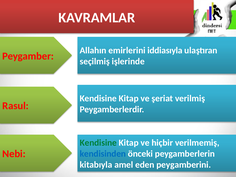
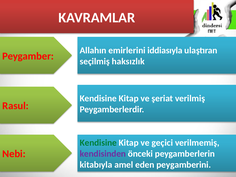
işlerinde: işlerinde -> haksızlık (128, 61)
hiçbir: hiçbir -> geçici (162, 143)
kendisinden colour: blue -> purple (103, 154)
